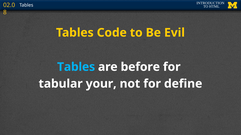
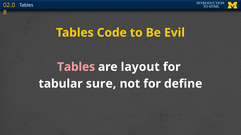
Tables colour: light blue -> pink (76, 67)
before: before -> layout (140, 67)
your: your -> sure (101, 84)
